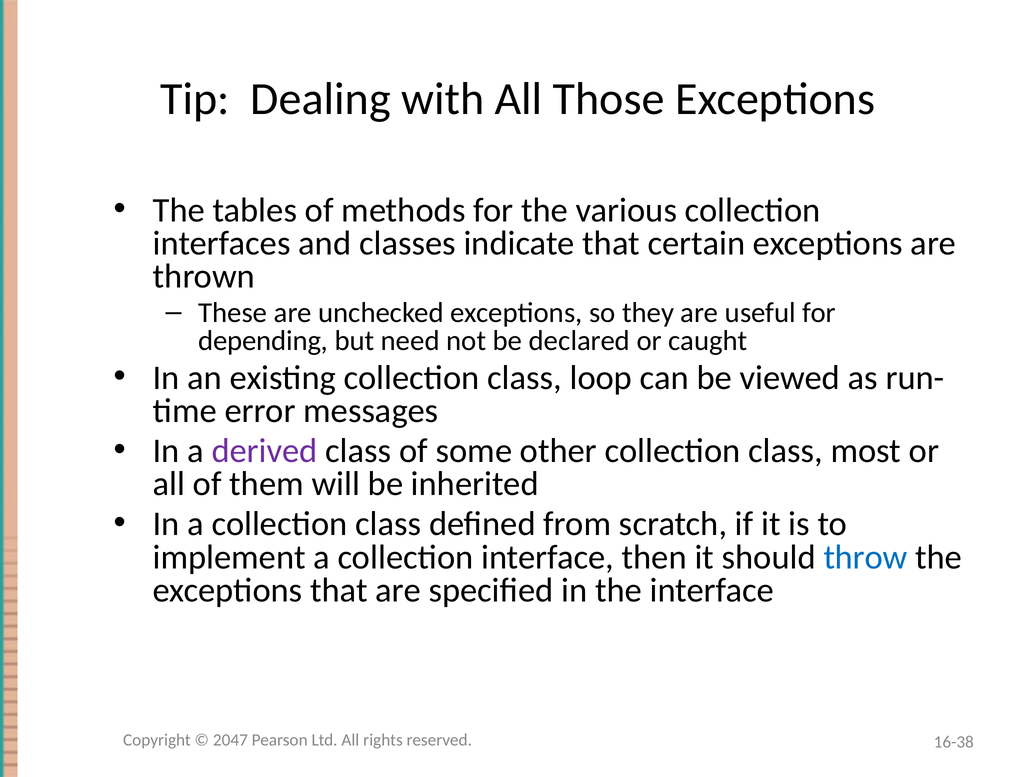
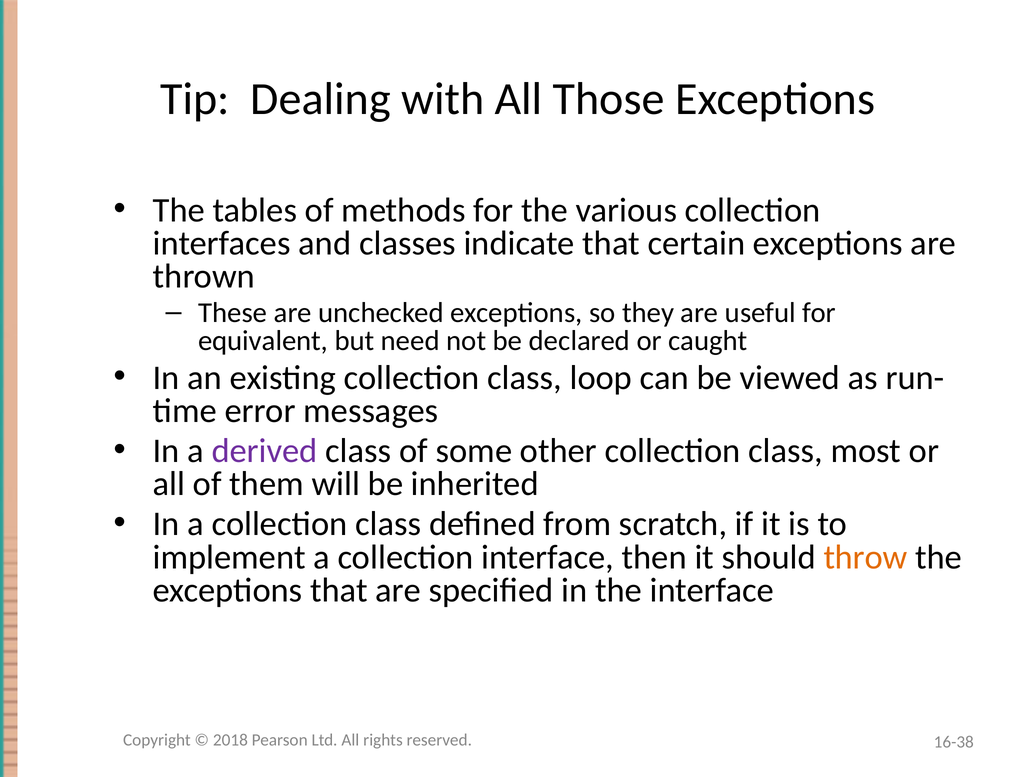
depending: depending -> equivalent (263, 341)
throw colour: blue -> orange (866, 557)
2047: 2047 -> 2018 (230, 740)
